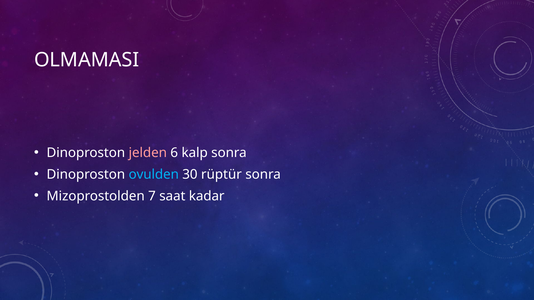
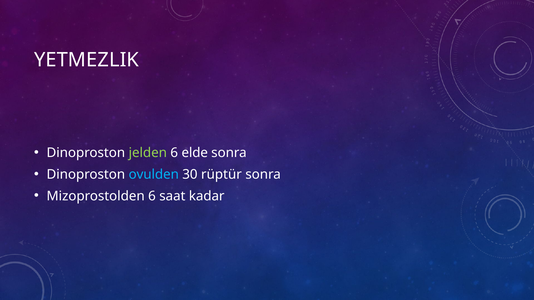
OLMAMASI: OLMAMASI -> YETMEZLIK (87, 60)
jelden colour: pink -> light green (148, 153)
kalp: kalp -> elde (195, 153)
Mizoprostolden 7: 7 -> 6 (152, 196)
